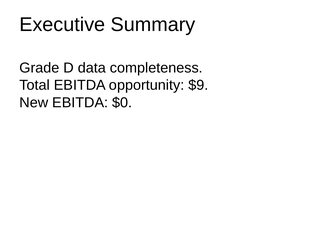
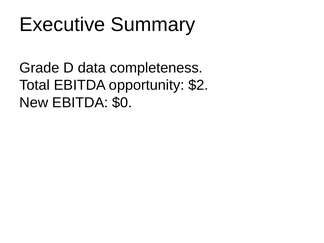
$9: $9 -> $2 (198, 85)
